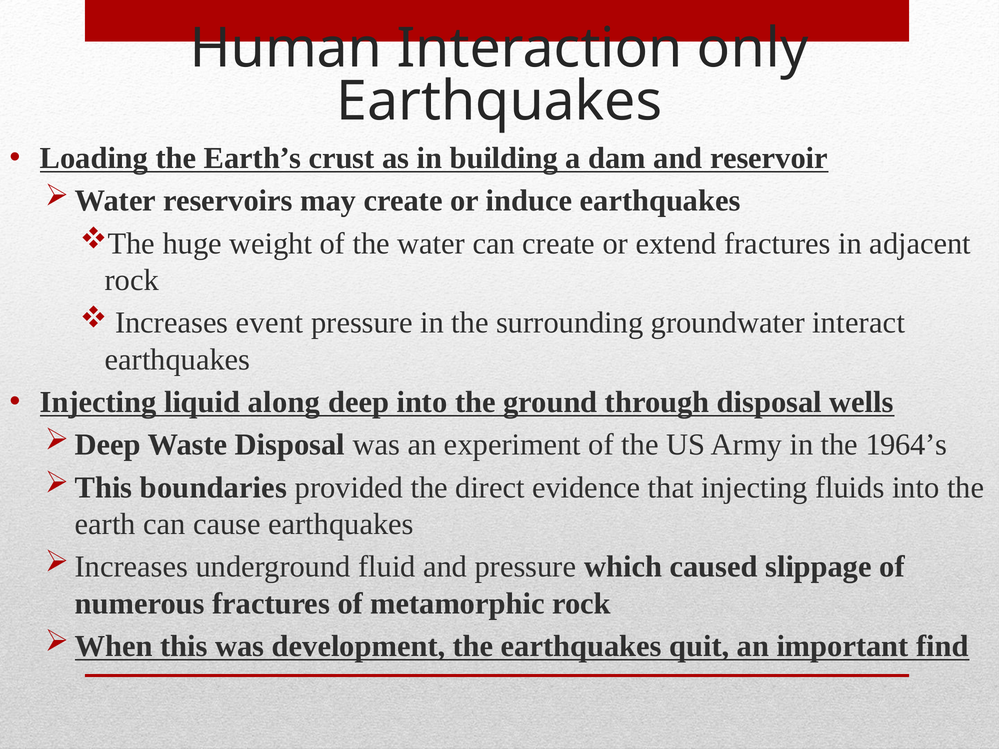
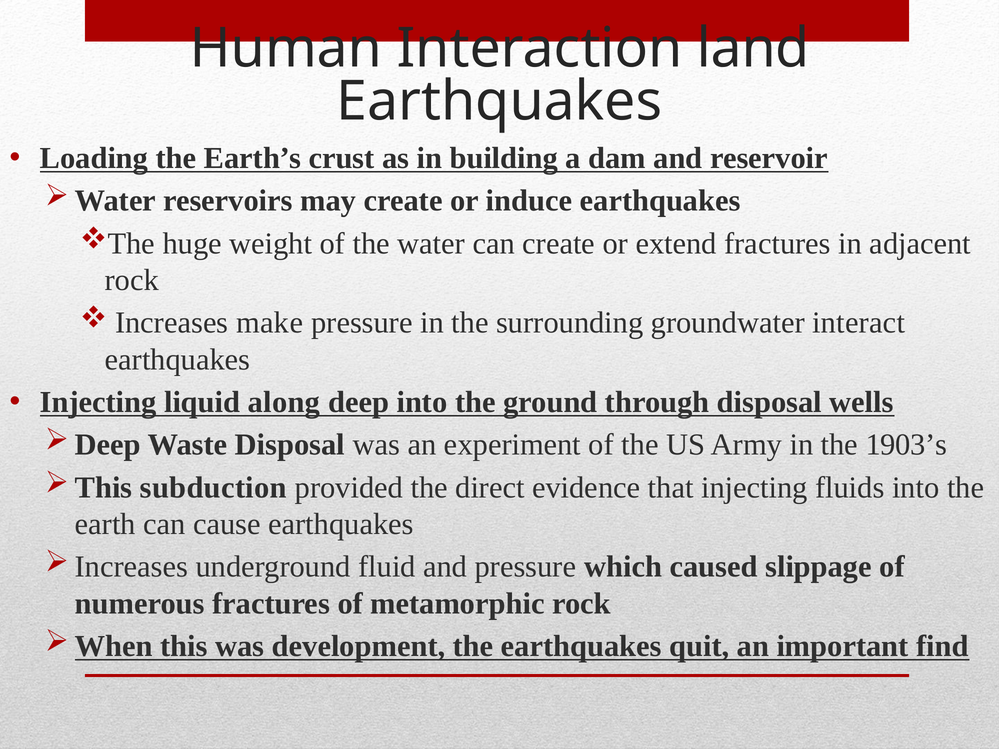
only: only -> land (753, 48)
event: event -> make (270, 323)
1964’s: 1964’s -> 1903’s (906, 445)
boundaries: boundaries -> subduction (213, 488)
